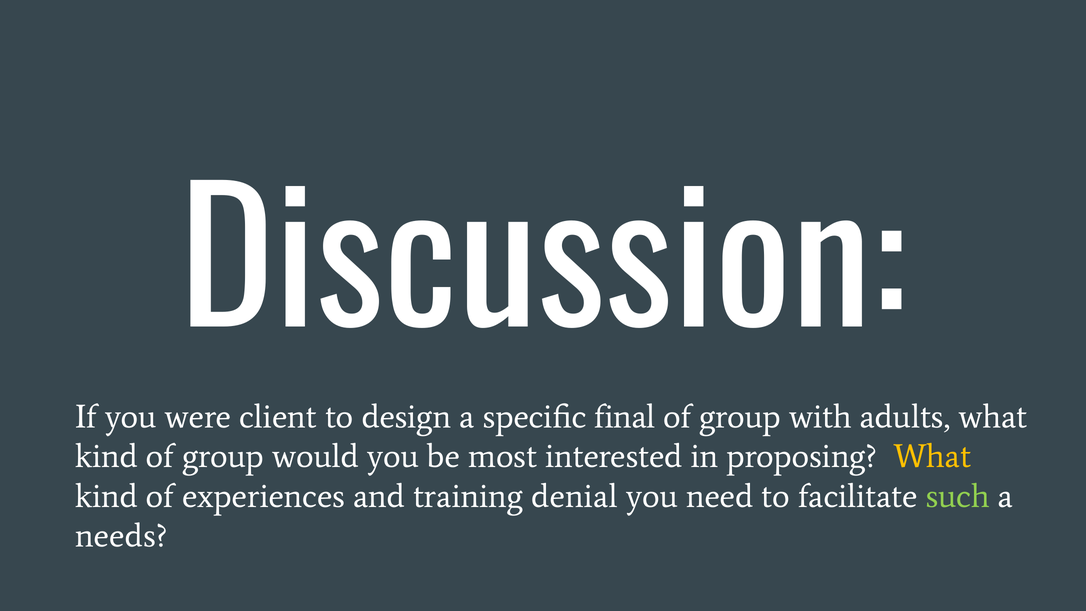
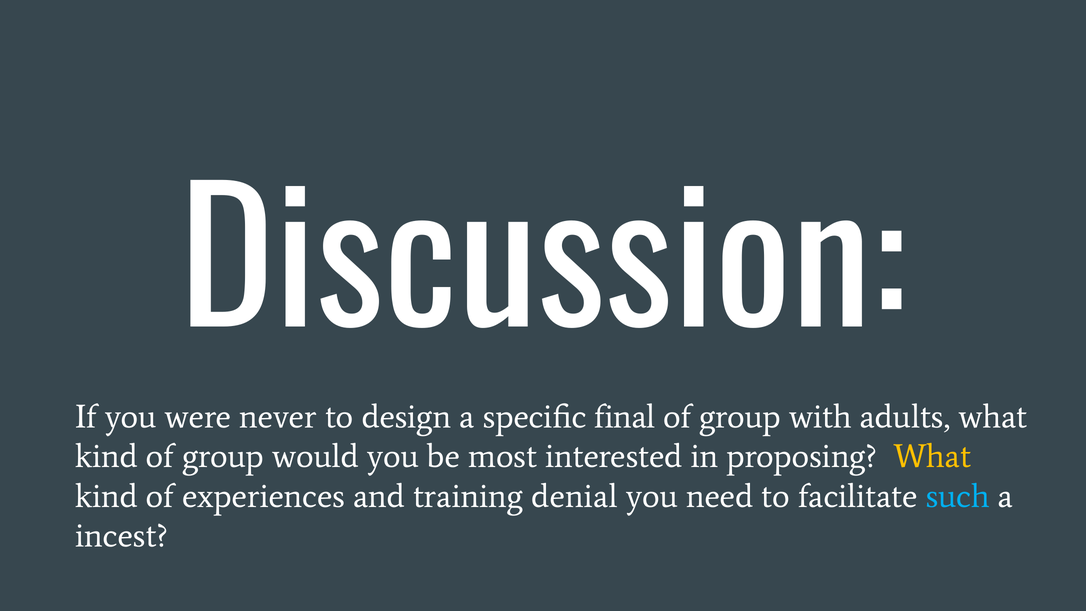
client: client -> never (278, 417)
such colour: light green -> light blue (958, 496)
needs: needs -> incest (121, 536)
